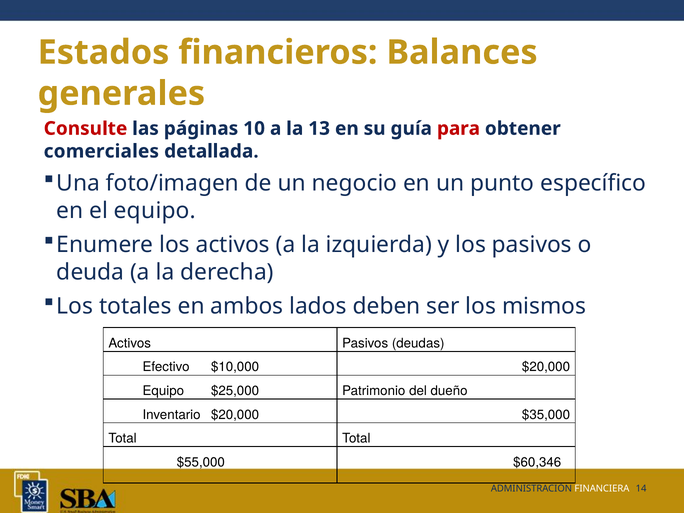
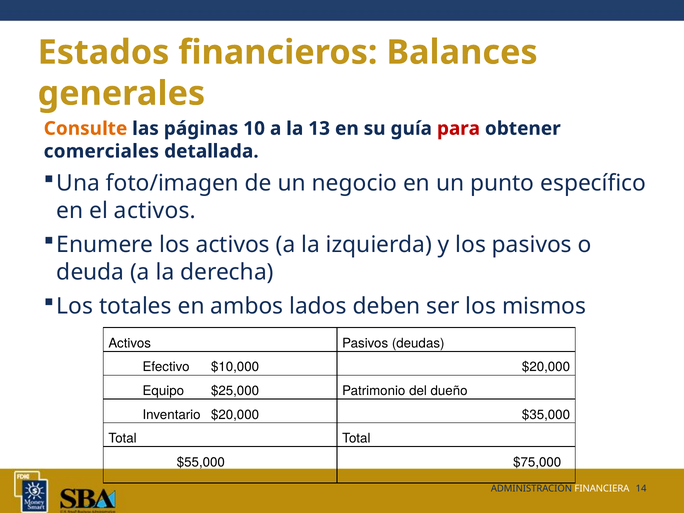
Consulte colour: red -> orange (85, 129)
el equipo: equipo -> activos (155, 211)
$60,346: $60,346 -> $75,000 (537, 462)
